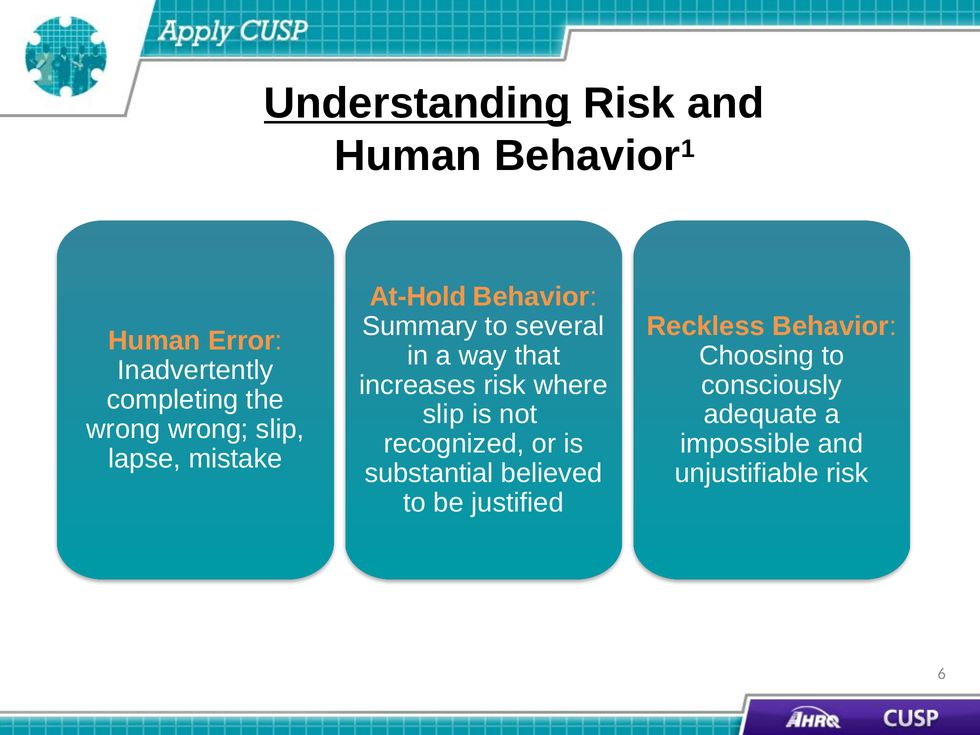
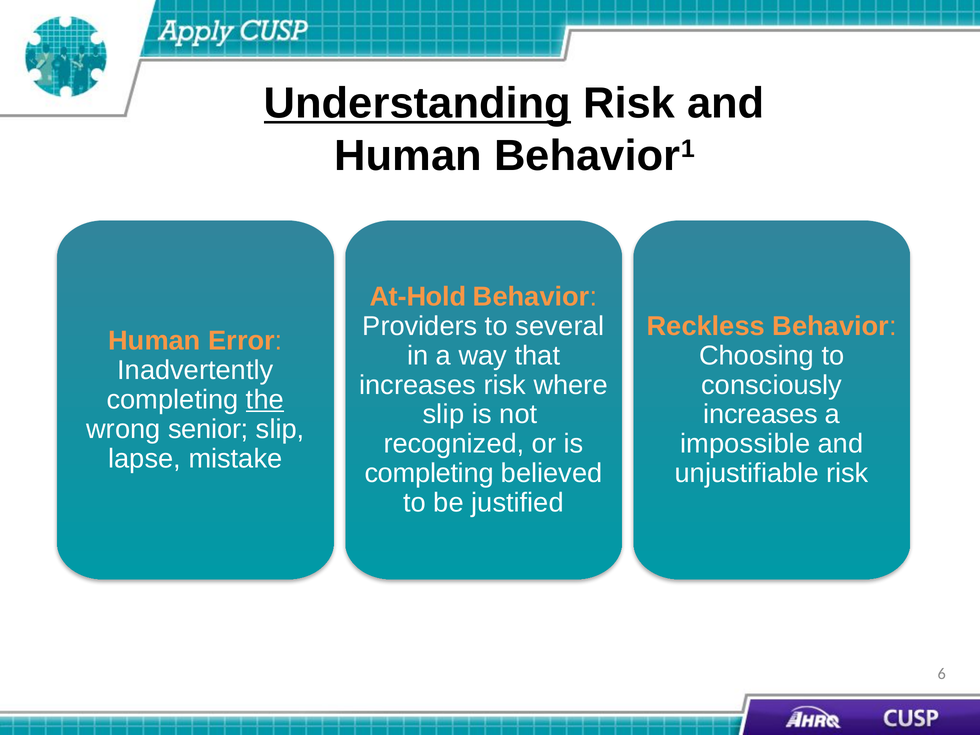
Summary: Summary -> Providers (420, 326)
the underline: none -> present (265, 400)
adequate: adequate -> increases (761, 414)
wrong wrong: wrong -> senior (208, 429)
substantial: substantial -> completing (429, 473)
